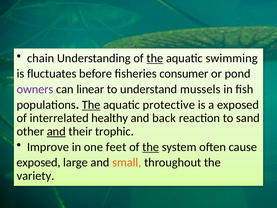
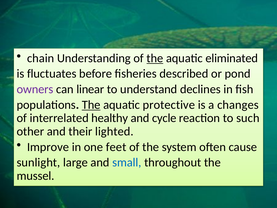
swimming: swimming -> eliminated (232, 58)
consumer: consumer -> described (184, 74)
mussels: mussels -> declines (200, 89)
a exposed: exposed -> changes (238, 105)
back: back -> cycle (164, 118)
sand: sand -> such (248, 118)
and underline: present -> none (56, 131)
trophic: trophic -> lighted (114, 131)
the underline: present -> none (151, 147)
exposed: exposed -> sunlight (38, 162)
small colour: orange -> blue (127, 162)
variety: variety -> mussel (36, 176)
